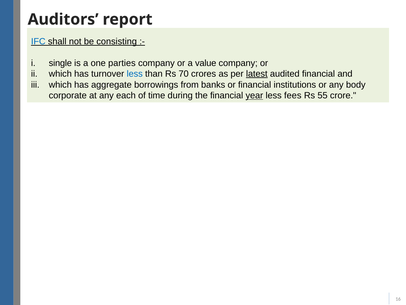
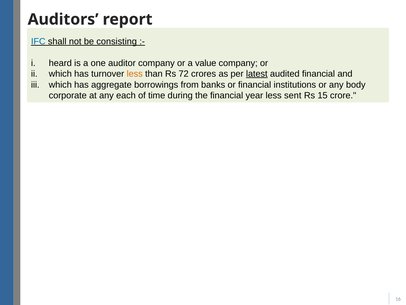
single: single -> heard (60, 63)
parties: parties -> auditor (122, 63)
less colour: blue -> orange (135, 74)
70: 70 -> 72 (184, 74)
year underline: present -> none (254, 95)
fees: fees -> sent (293, 95)
55: 55 -> 15 (323, 95)
